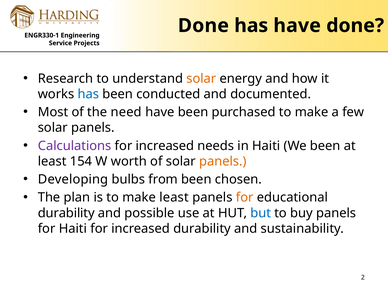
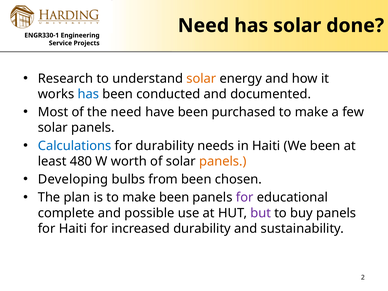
Done: Done -> Need (203, 26)
has have: have -> solar (297, 26)
Calculations colour: purple -> blue (75, 146)
increased: increased -> durability (165, 146)
154: 154 -> 480 (81, 161)
make least: least -> been (174, 197)
for colour: orange -> purple (245, 197)
durability: durability -> complete (66, 213)
but colour: blue -> purple (261, 213)
